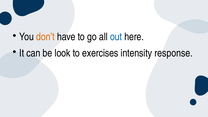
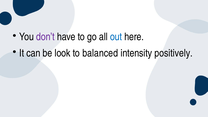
don’t colour: orange -> purple (45, 37)
exercises: exercises -> balanced (100, 53)
response: response -> positively (173, 53)
